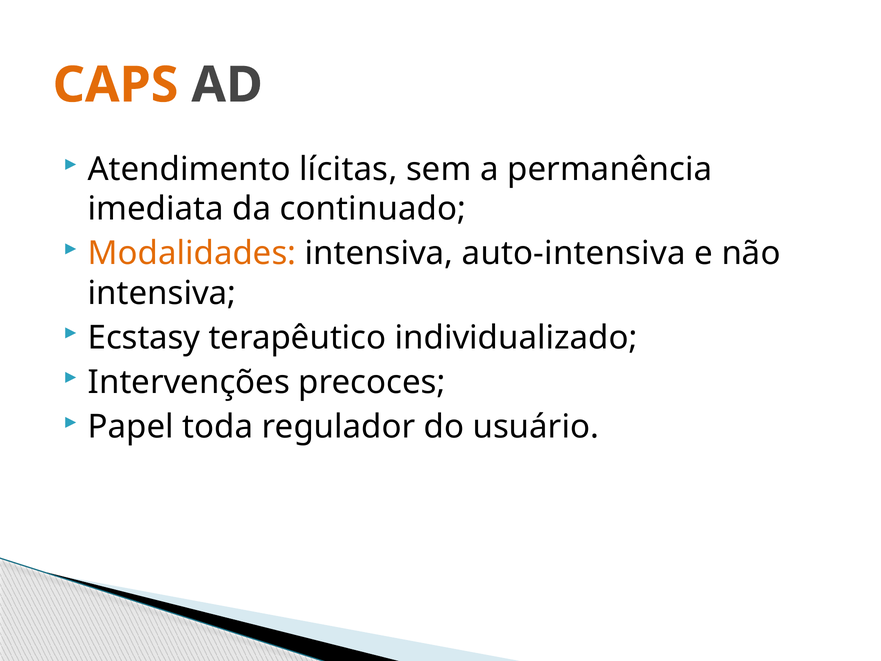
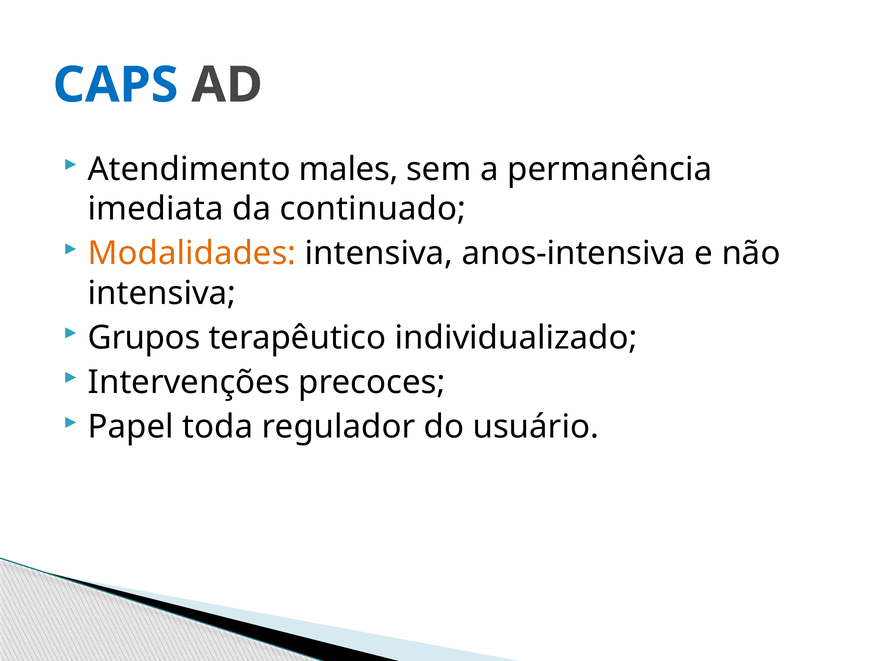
CAPS colour: orange -> blue (116, 85)
lícitas: lícitas -> males (349, 169)
auto-intensiva: auto-intensiva -> anos-intensiva (574, 253)
Ecstasy: Ecstasy -> Grupos (144, 338)
